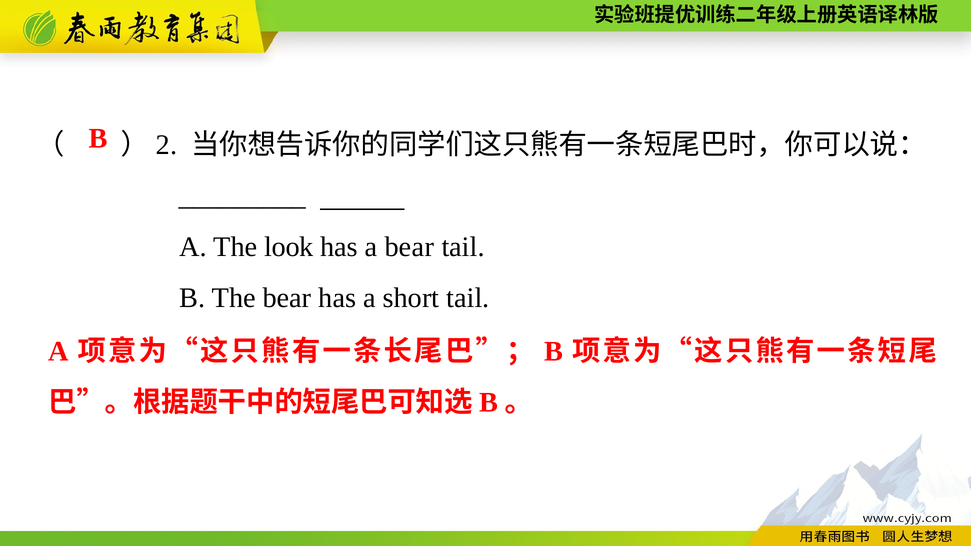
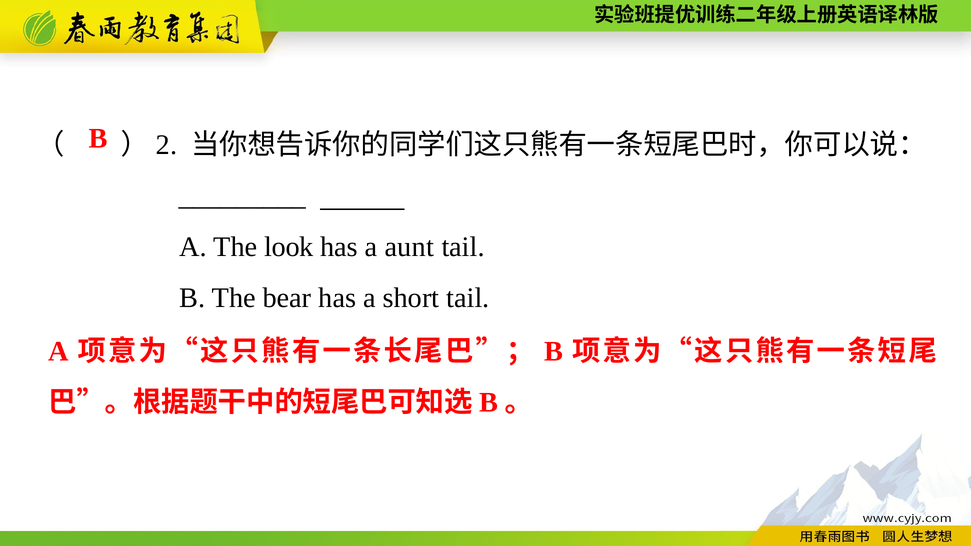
a bear: bear -> aunt (409, 247)
